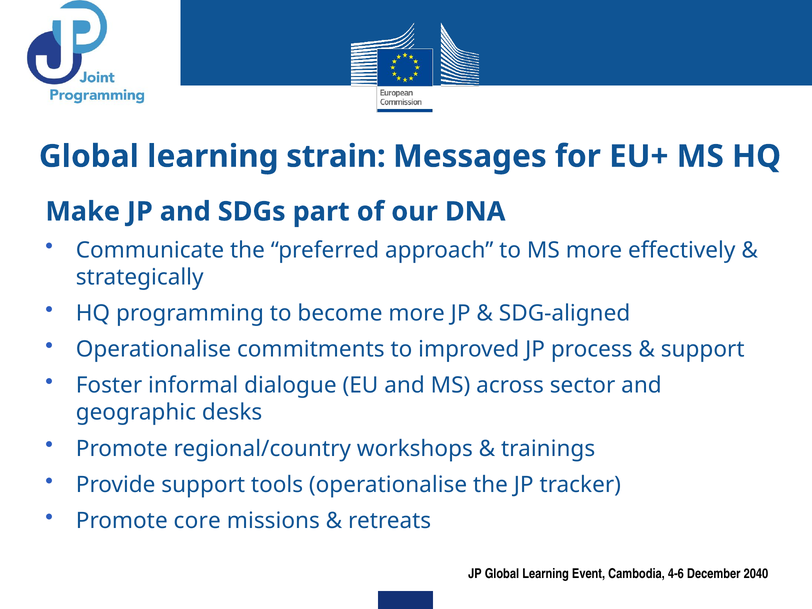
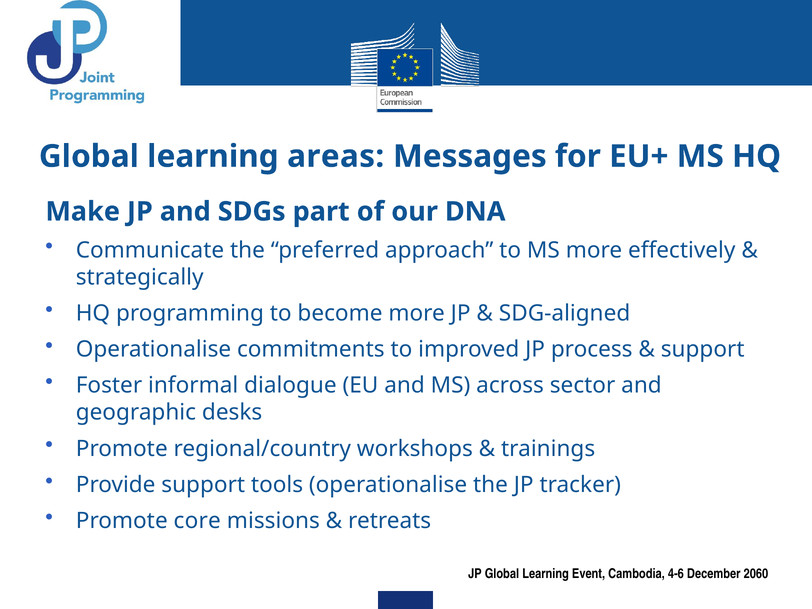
strain: strain -> areas (336, 156)
2040: 2040 -> 2060 (756, 574)
